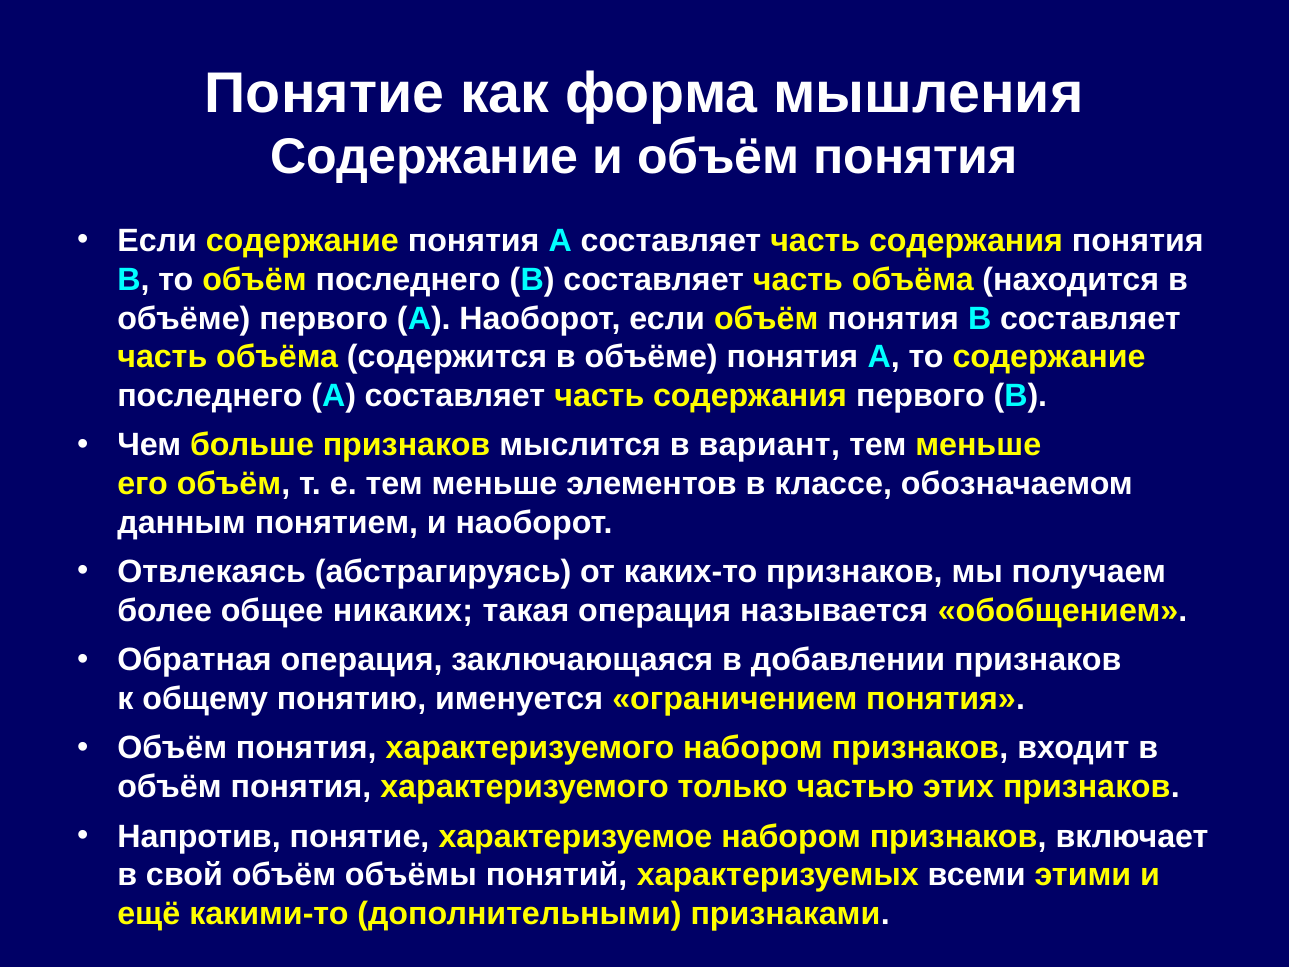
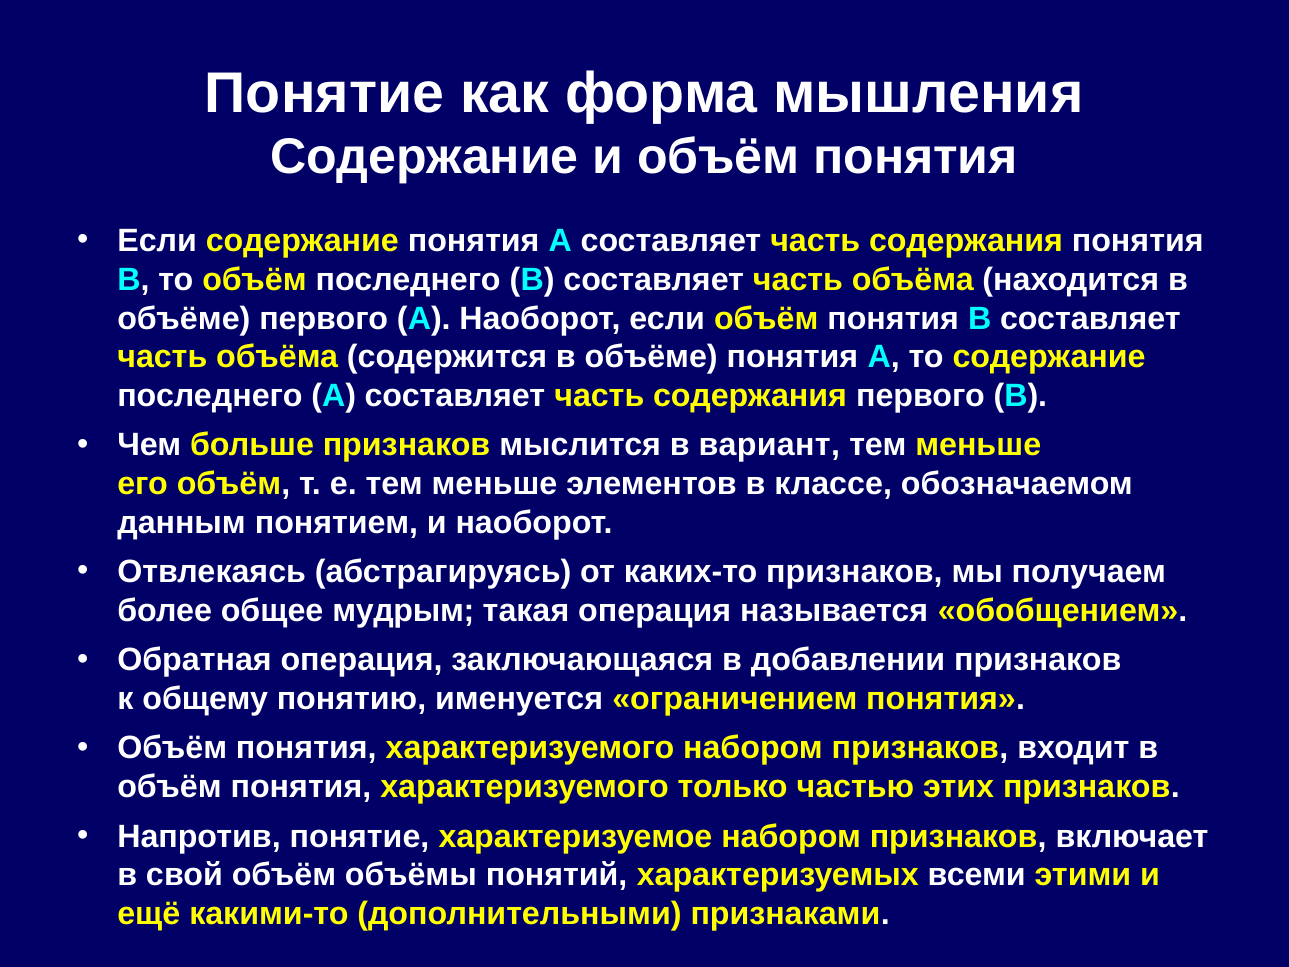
никаких: никаких -> мудрым (403, 611)
